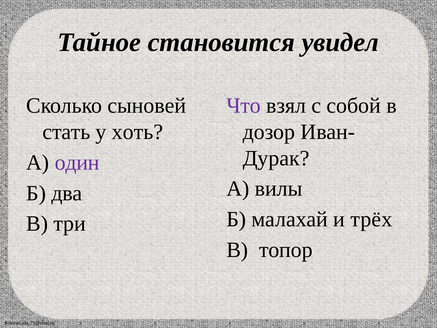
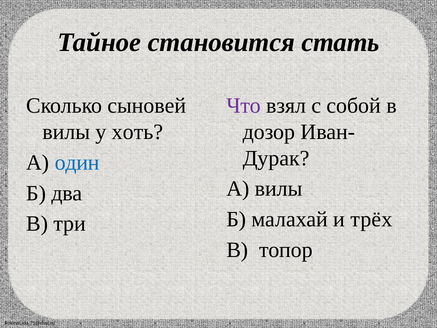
увидел: увидел -> стать (340, 42)
стать: стать -> вилы (66, 132)
один colour: purple -> blue (77, 162)
